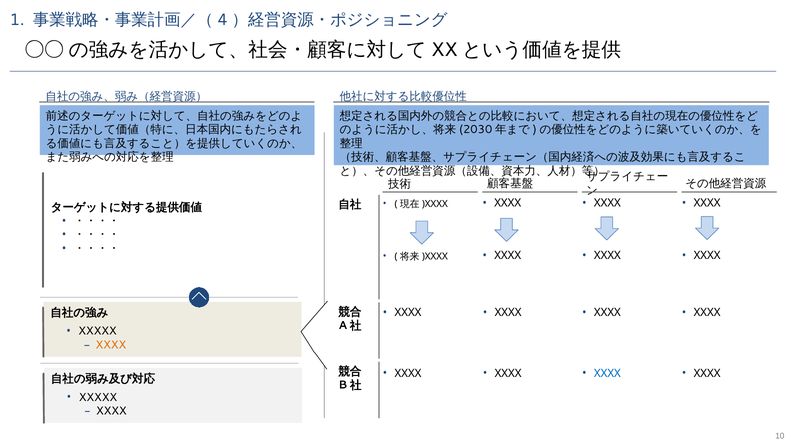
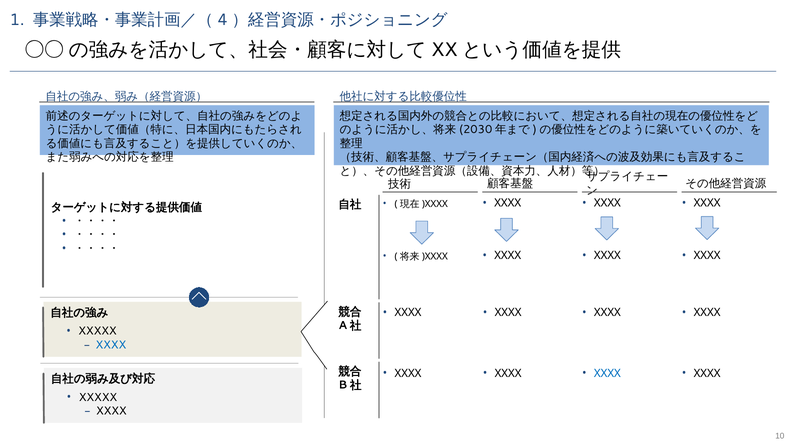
XXXX colour: orange -> blue (111, 345)
